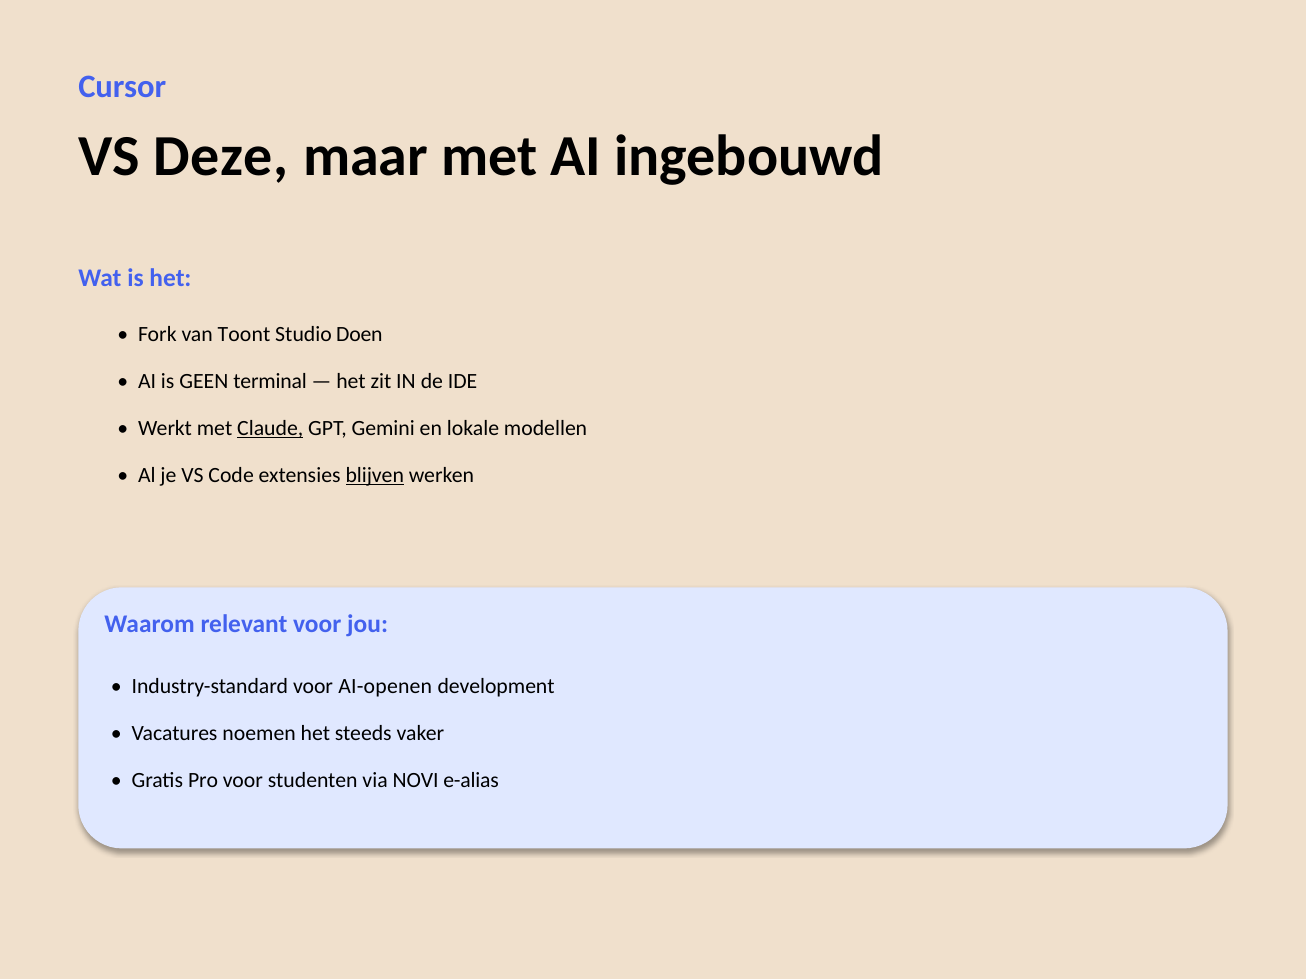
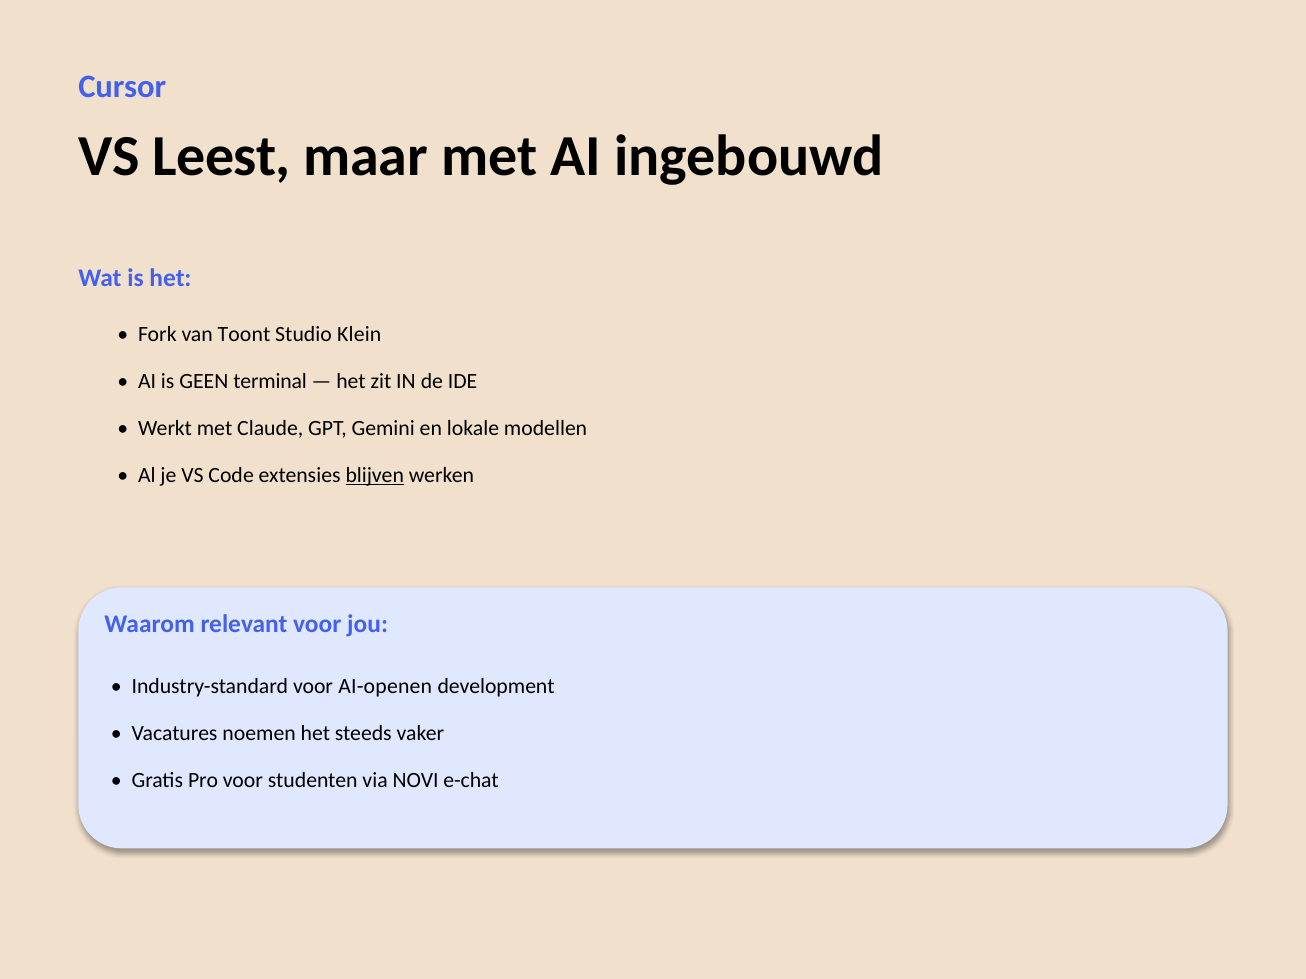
Deze: Deze -> Leest (222, 156)
Doen: Doen -> Klein (359, 334)
Claude underline: present -> none (270, 429)
e-alias: e-alias -> e-chat (471, 781)
